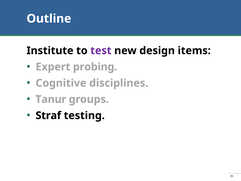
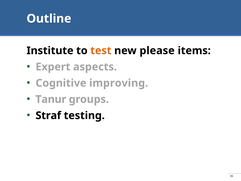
test colour: purple -> orange (101, 51)
design: design -> please (157, 51)
probing: probing -> aspects (95, 67)
disciplines: disciplines -> improving (119, 83)
